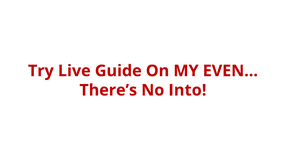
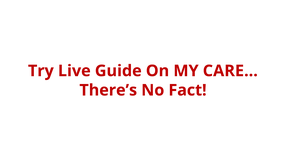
EVEN…: EVEN… -> CARE… (230, 71)
Into: Into -> Fact (188, 90)
